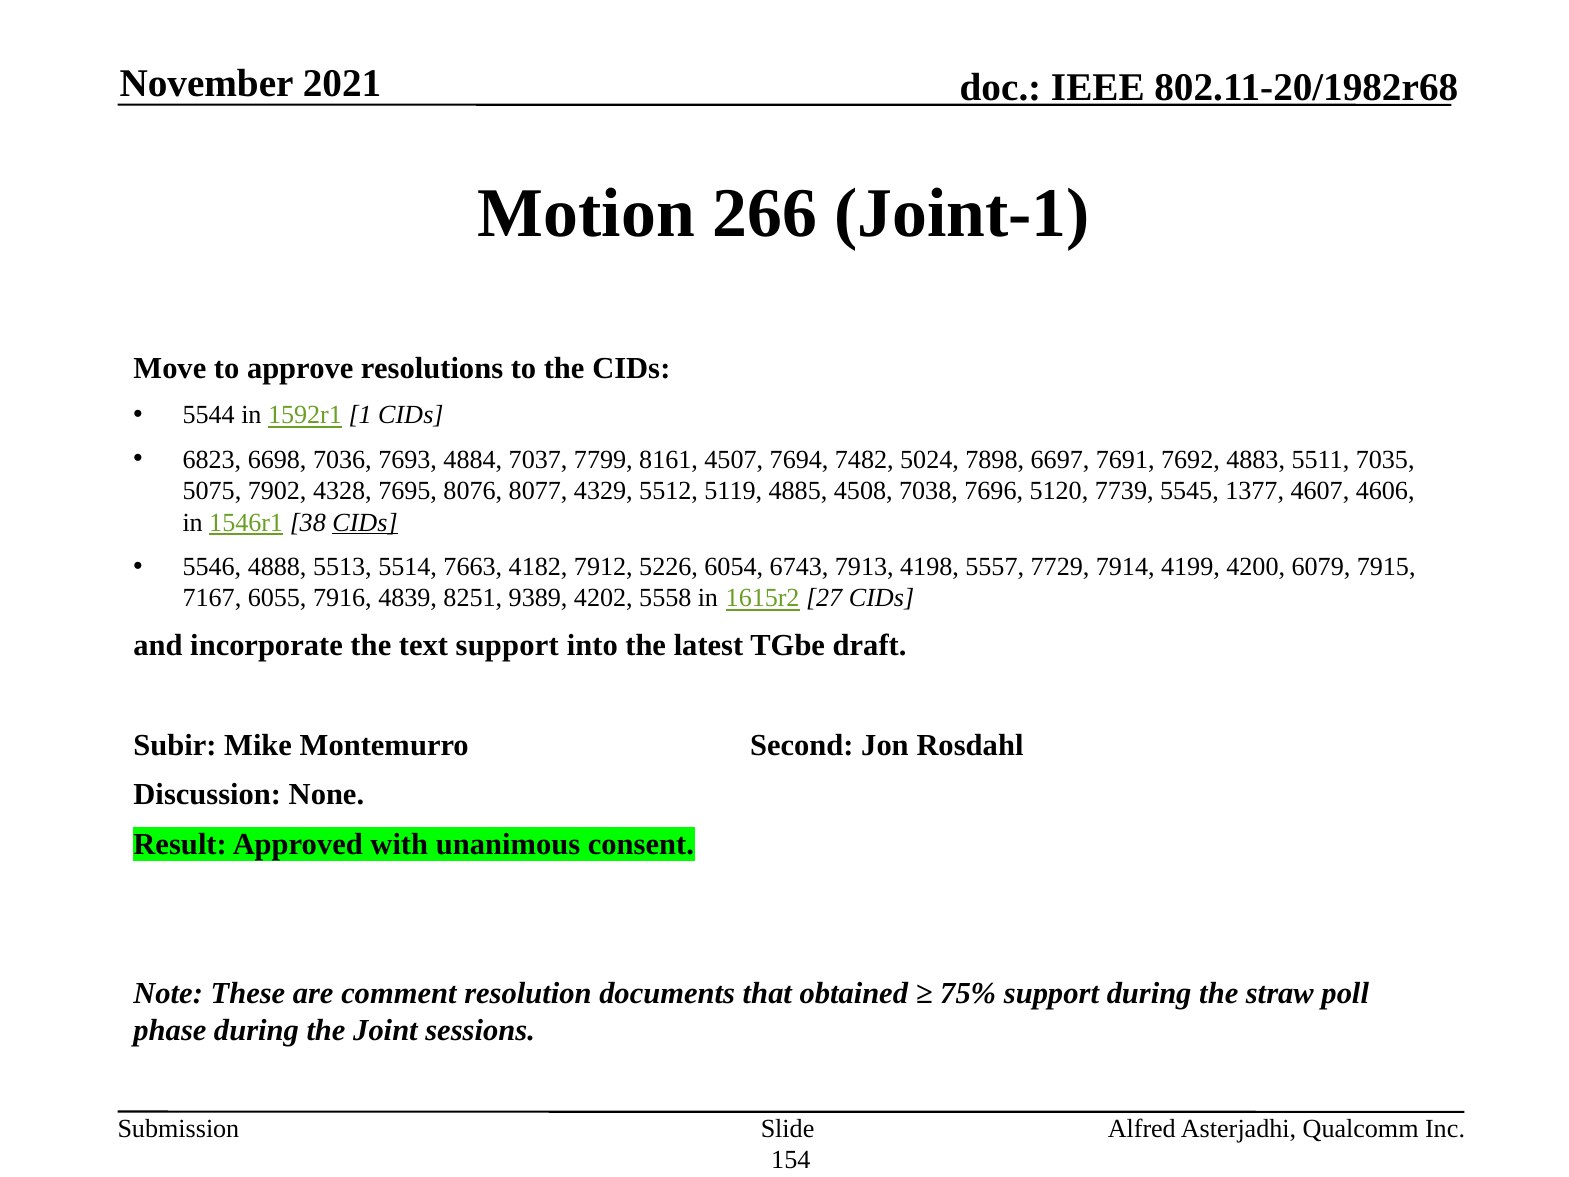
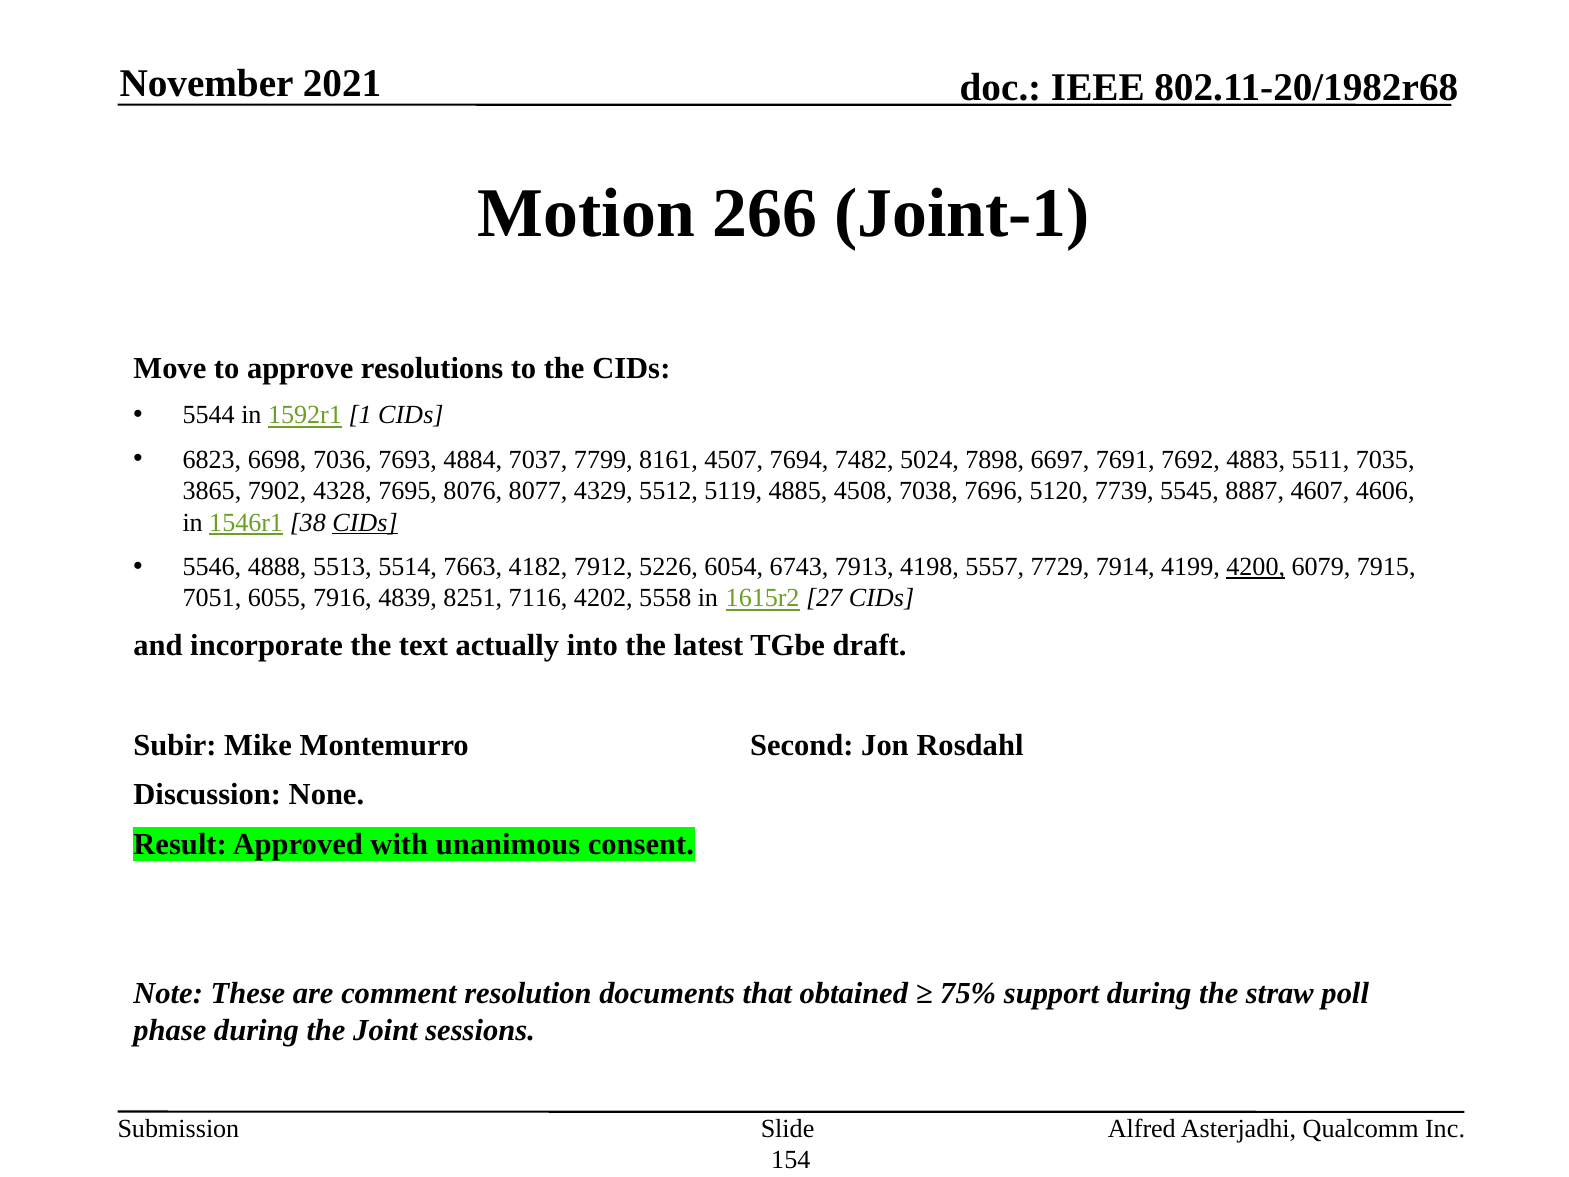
5075: 5075 -> 3865 (212, 491)
1377: 1377 -> 8887 (1255, 491)
4200 underline: none -> present (1256, 567)
7167: 7167 -> 7051 (212, 598)
9389: 9389 -> 7116 (538, 598)
text support: support -> actually (507, 646)
